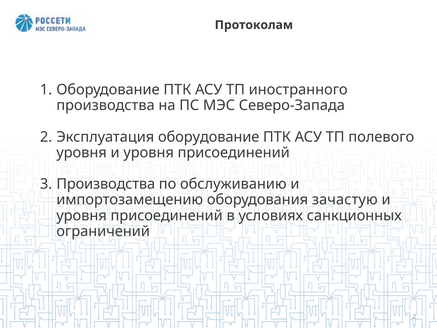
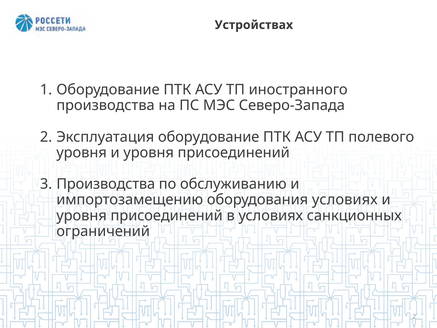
Протоколам: Протоколам -> Устройствах (254, 25)
оборудования зачастую: зачастую -> условиях (345, 200)
